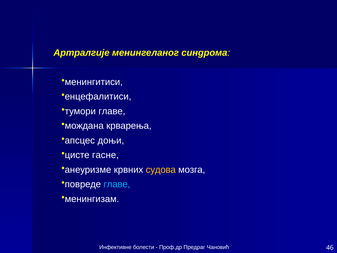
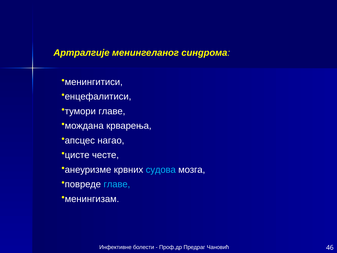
доњи: доњи -> нагао (111, 140)
гасне: гасне -> честе (105, 155)
судова colour: yellow -> light blue (161, 170)
